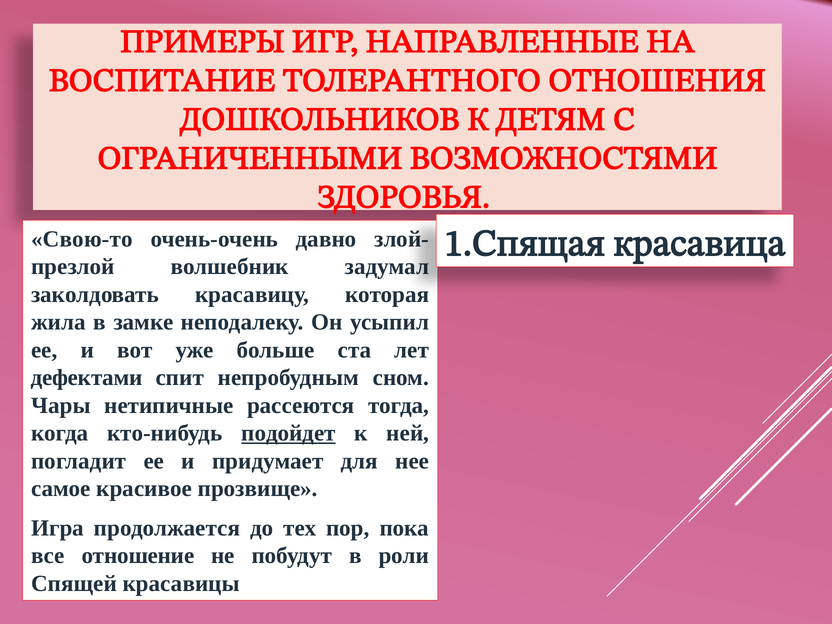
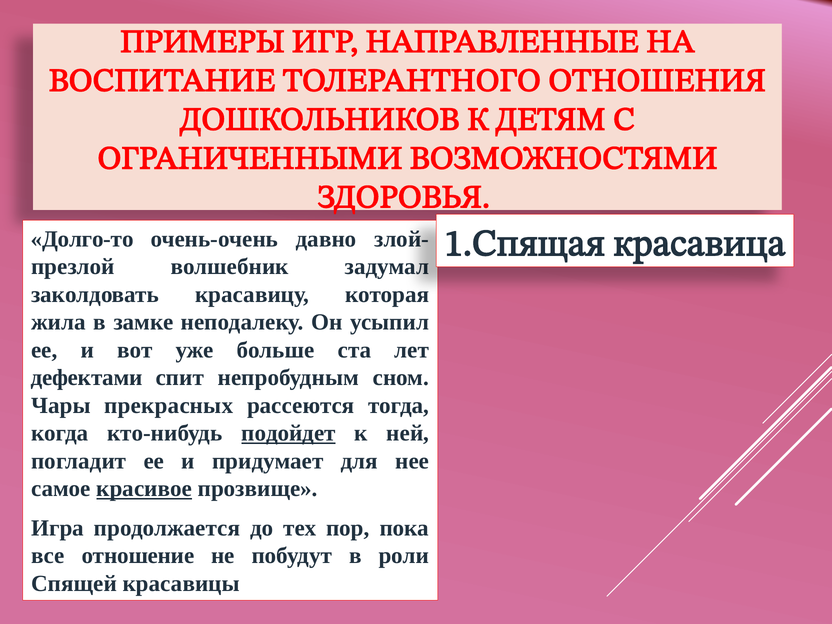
Свою-то: Свою-то -> Долго-то (82, 239)
нетипичные: нетипичные -> прекрасных (169, 405)
красивое underline: none -> present (144, 489)
